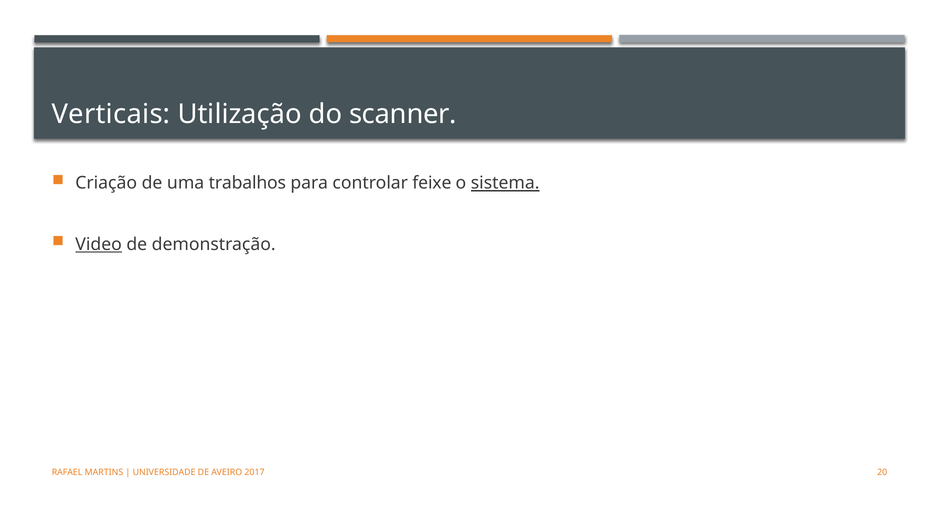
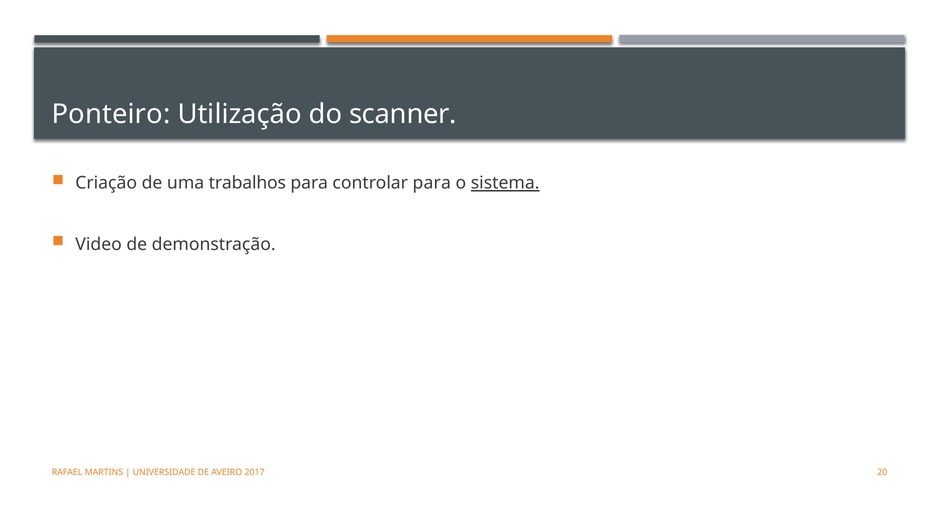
Verticais: Verticais -> Ponteiro (111, 114)
controlar feixe: feixe -> para (432, 183)
Video underline: present -> none (99, 244)
